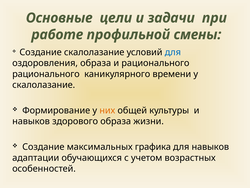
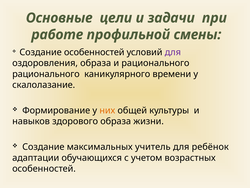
Создание скалолазание: скалолазание -> особенностей (94, 52)
для colour: blue -> purple (173, 52)
графика: графика -> учитель (153, 147)
для навыков: навыков -> ребёнок (210, 147)
